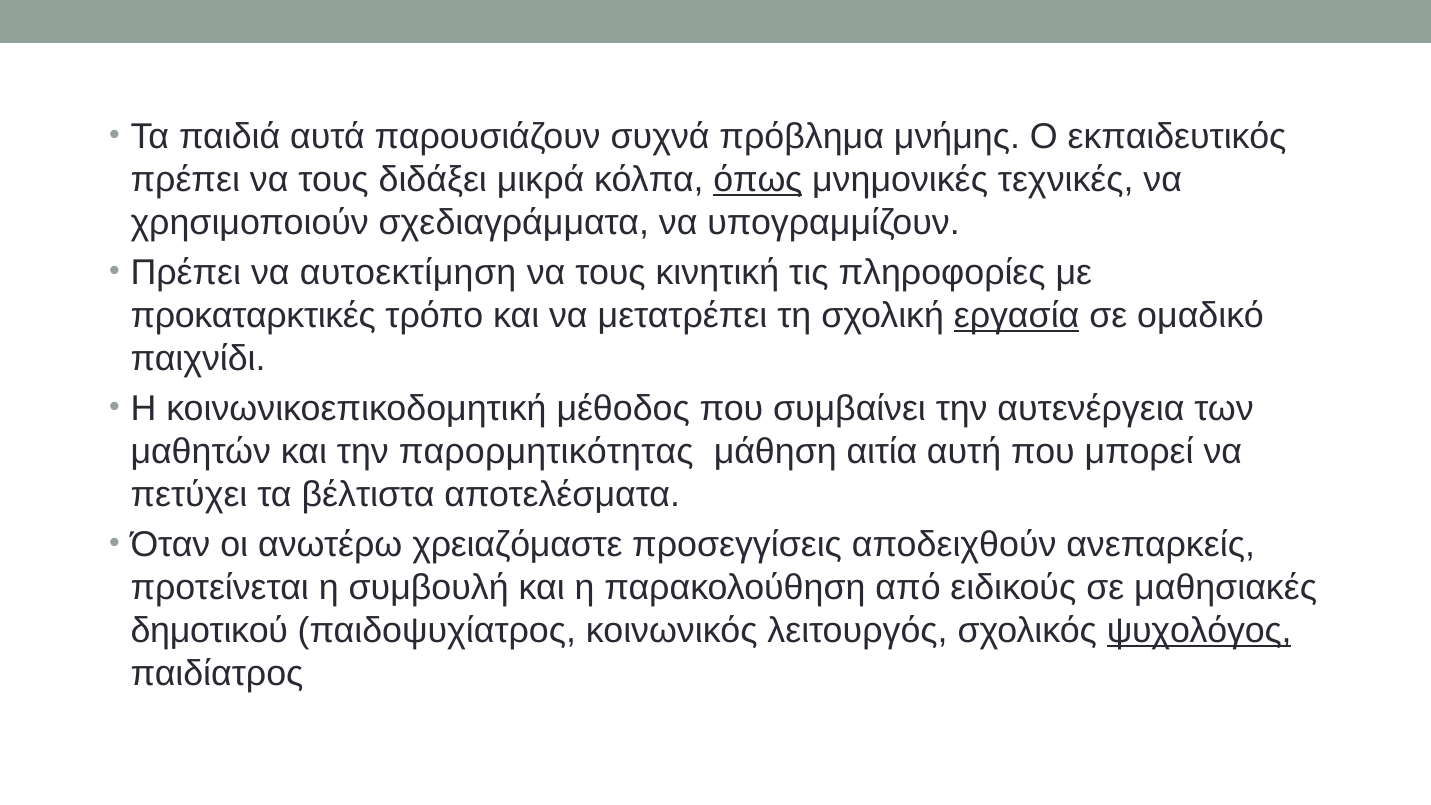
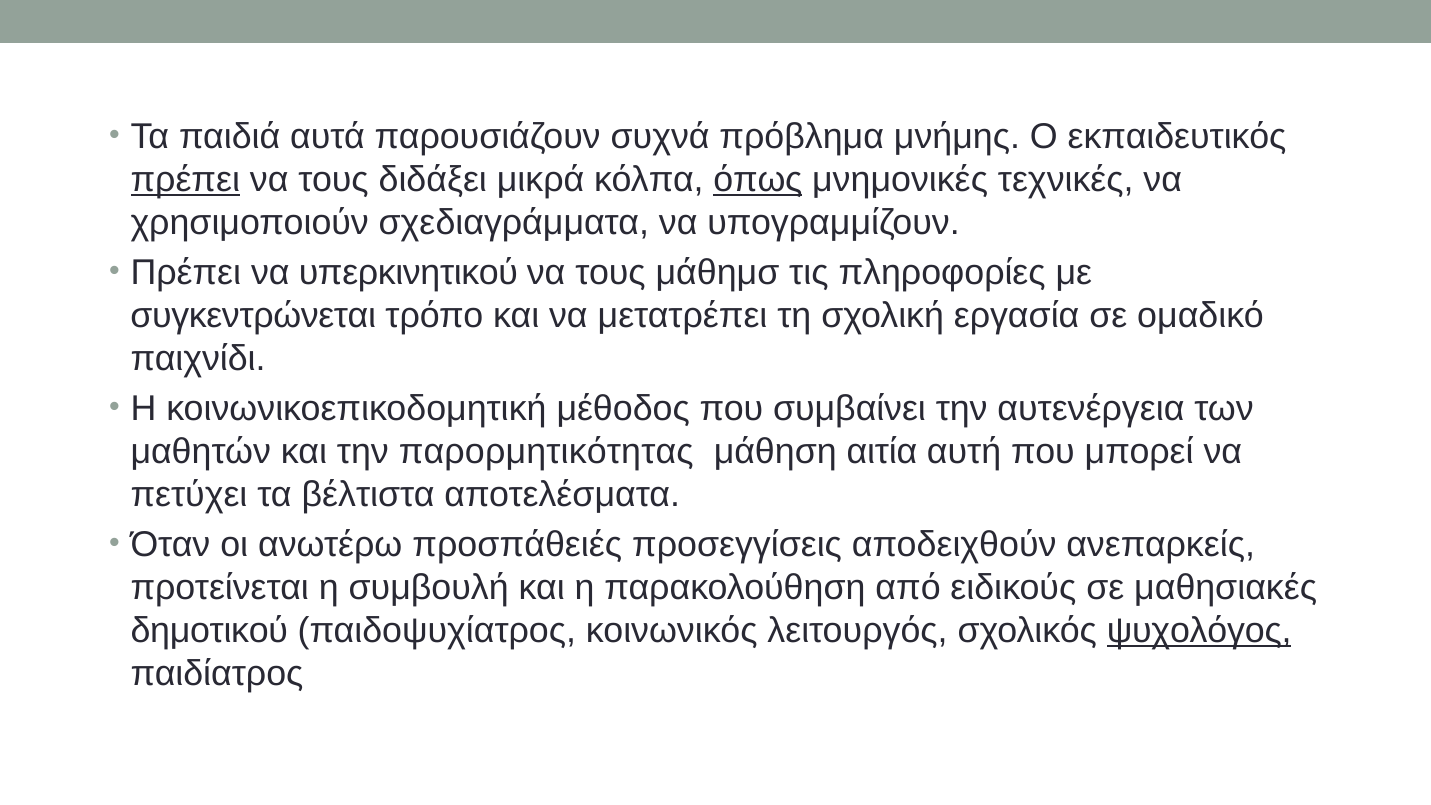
πρέπει underline: none -> present (185, 180)
αυτοεκτίμηση: αυτοεκτίμηση -> υπερκινητικού (408, 273)
κινητική: κινητική -> μάθημσ (717, 273)
προκαταρκτικές: προκαταρκτικές -> συγκεντρώνεται (253, 316)
εργασία underline: present -> none (1017, 316)
χρειαζόμαστε: χρειαζόμαστε -> προσπάθειές (517, 544)
